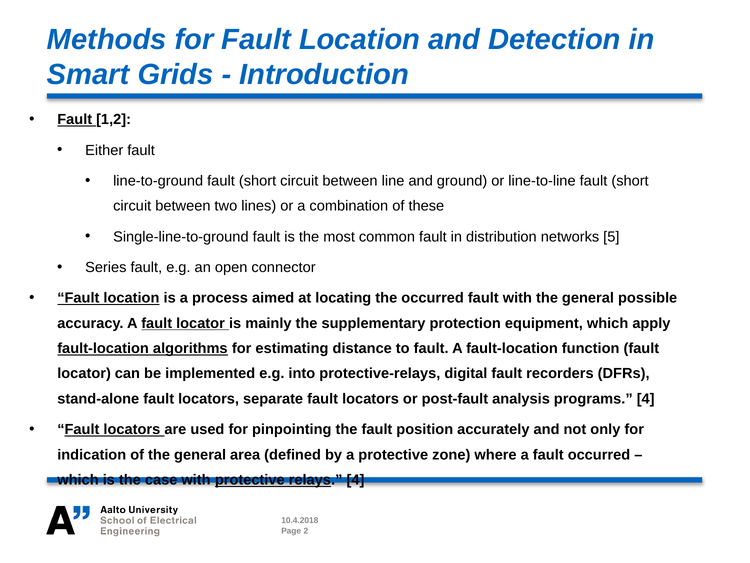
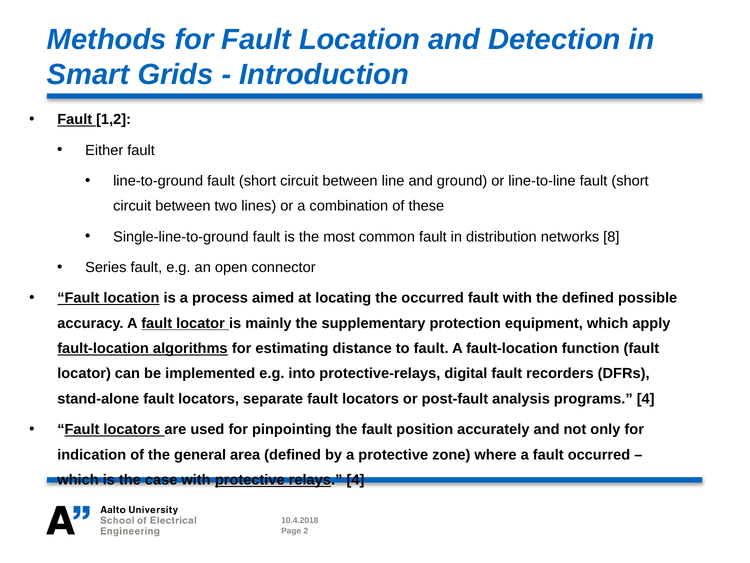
5: 5 -> 8 (611, 236)
with the general: general -> defined (588, 298)
